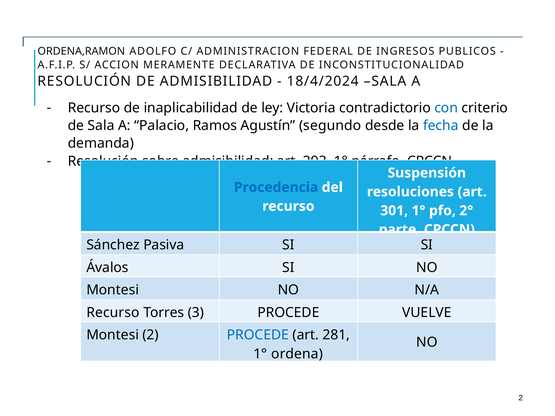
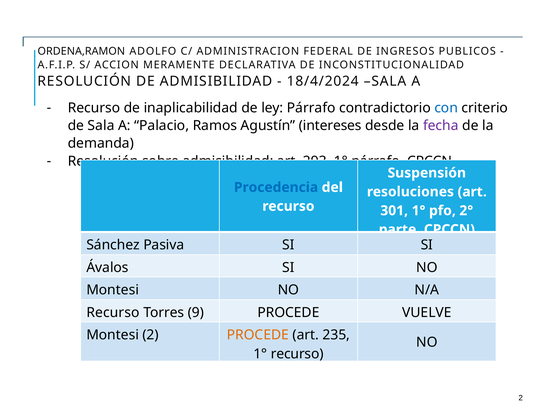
ley Victoria: Victoria -> Párrafo (311, 108)
segundo: segundo -> intereses (330, 126)
fecha colour: blue -> purple (441, 126)
3: 3 -> 9 (196, 313)
PROCEDE colour: blue -> orange (258, 335)
281: 281 -> 235 (336, 335)
1° ordena: ordena -> recurso (297, 354)
